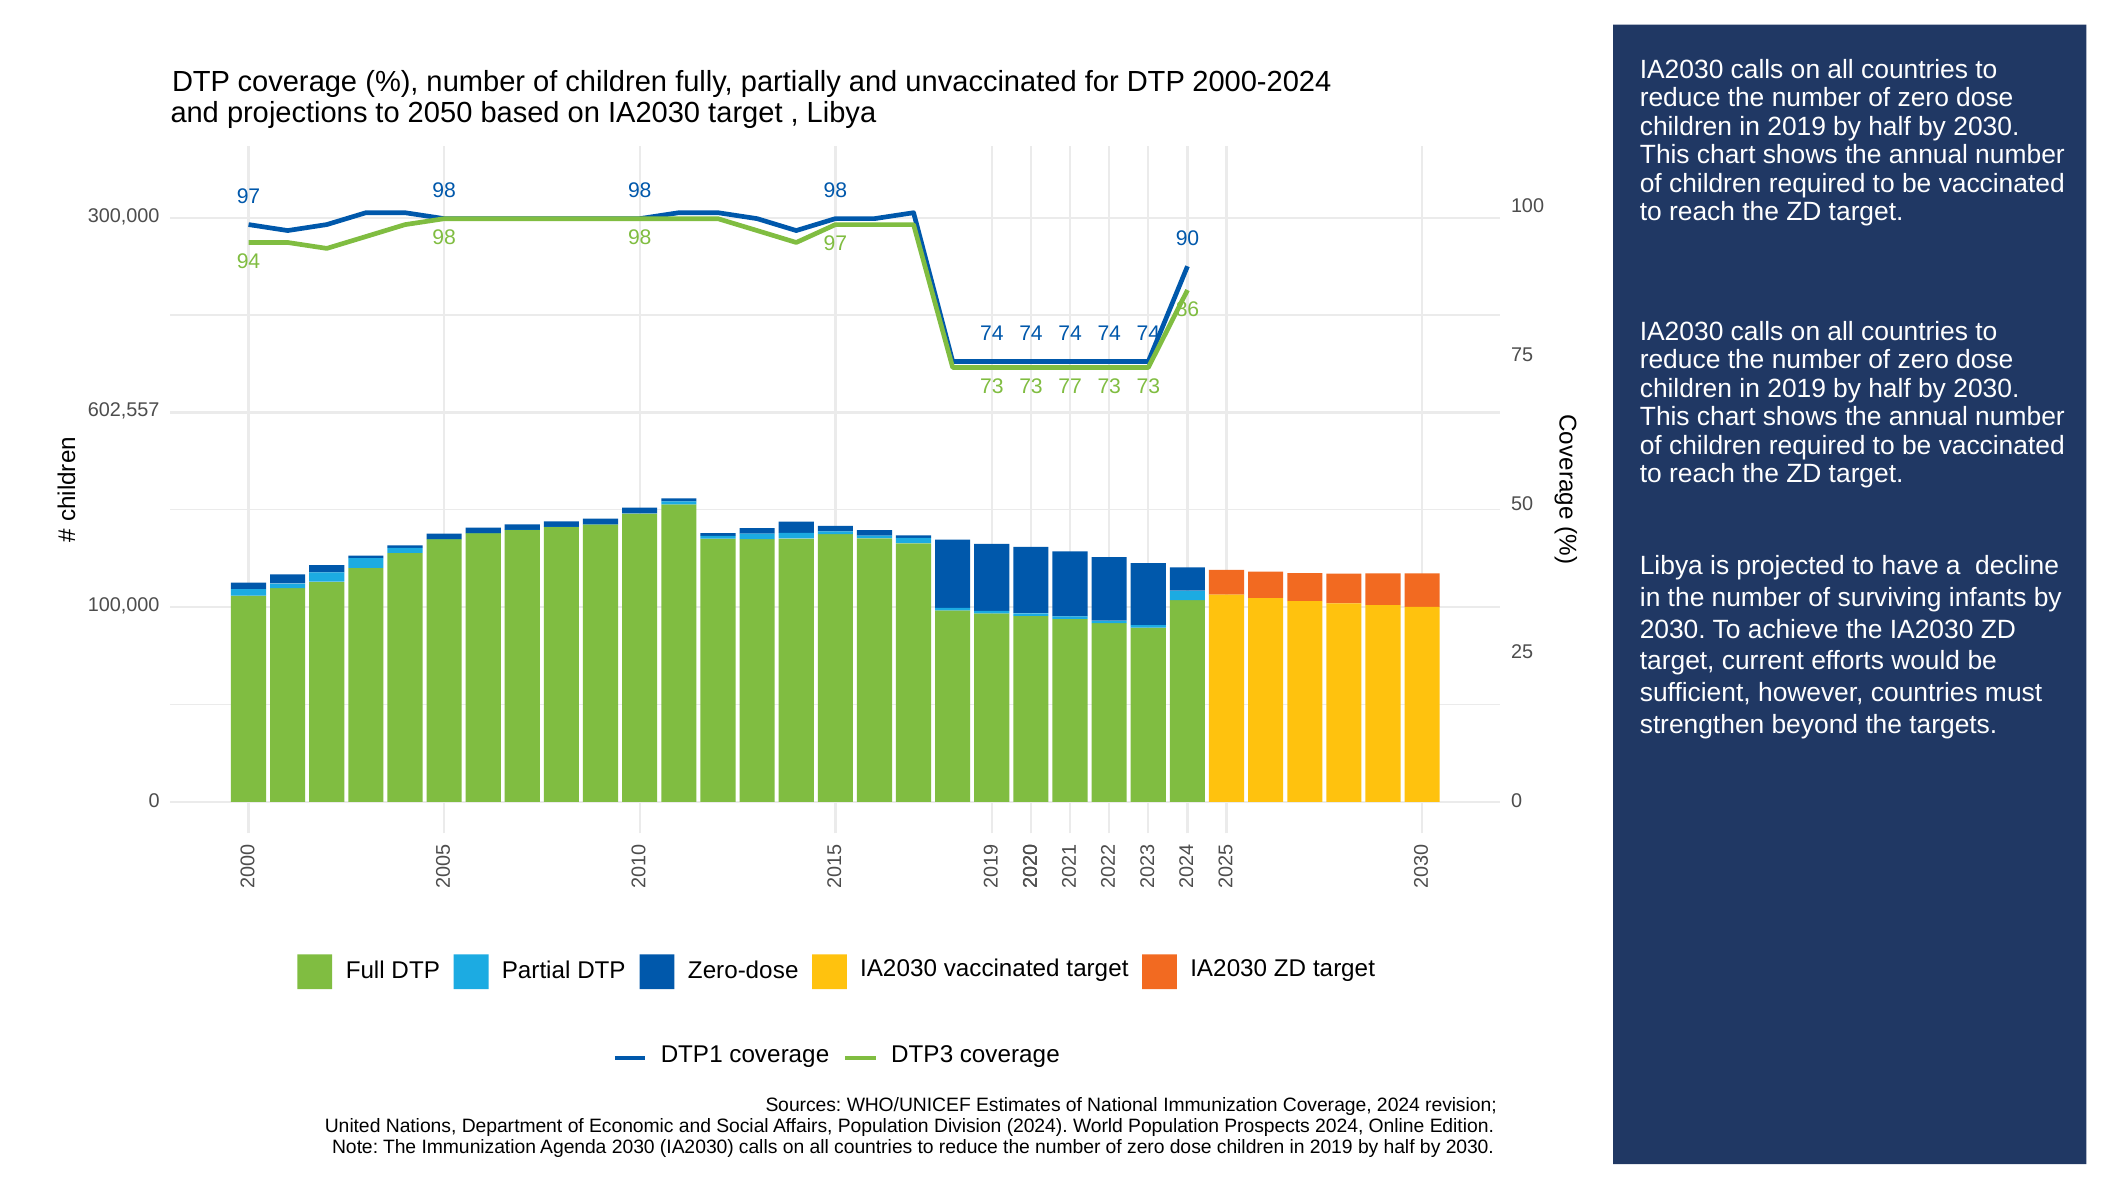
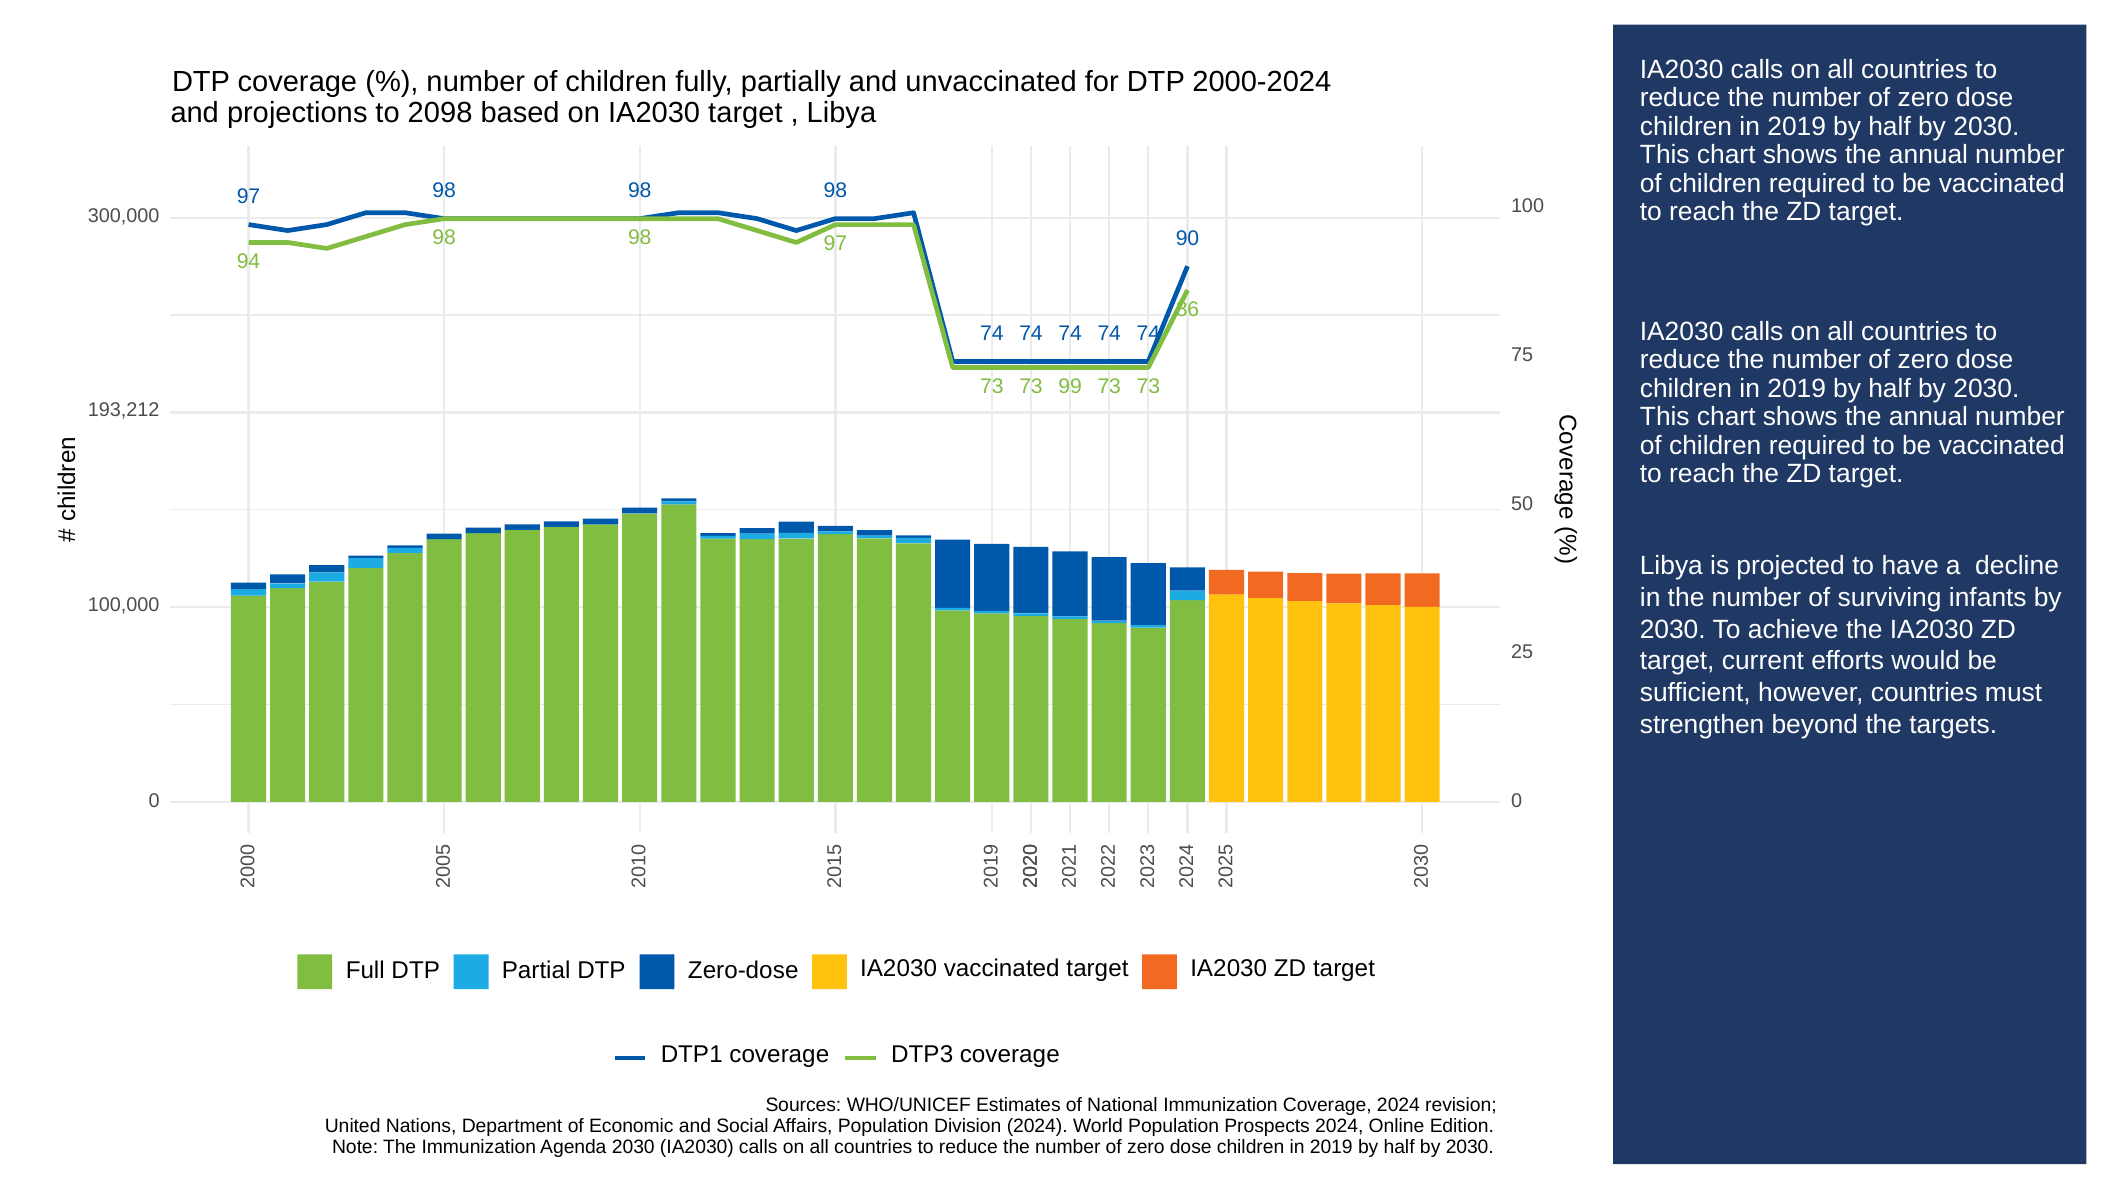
2050: 2050 -> 2098 (440, 113)
77: 77 -> 99 (1070, 386)
602,557: 602,557 -> 193,212 (124, 410)
